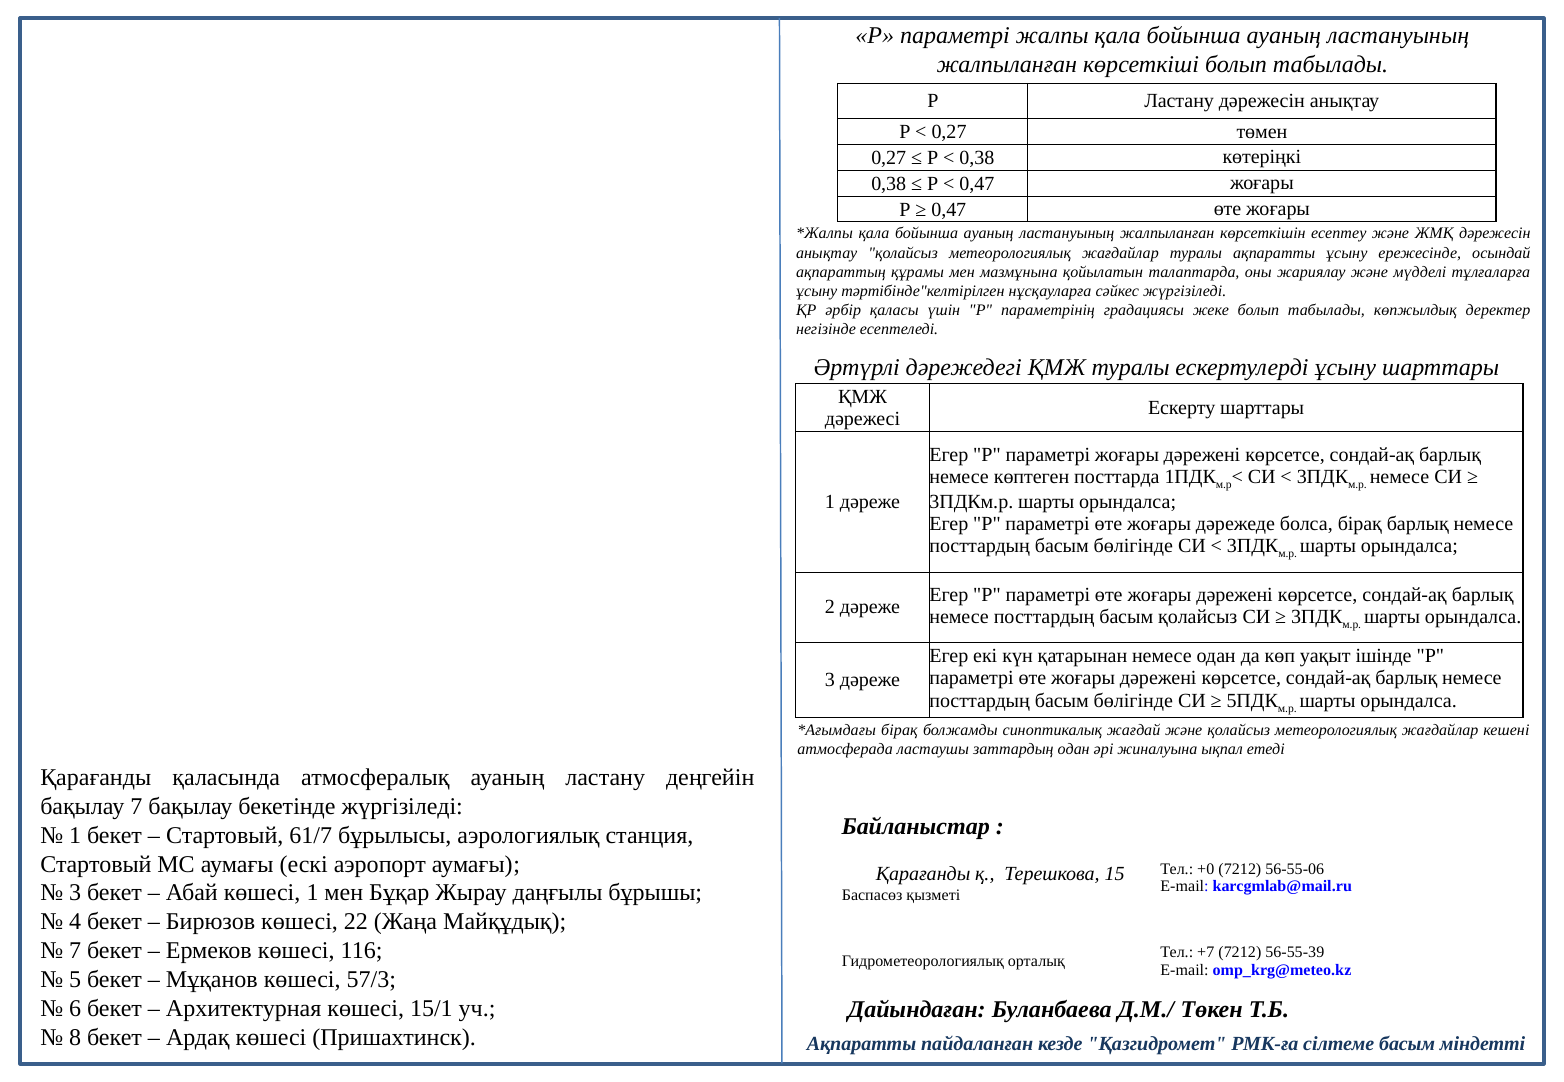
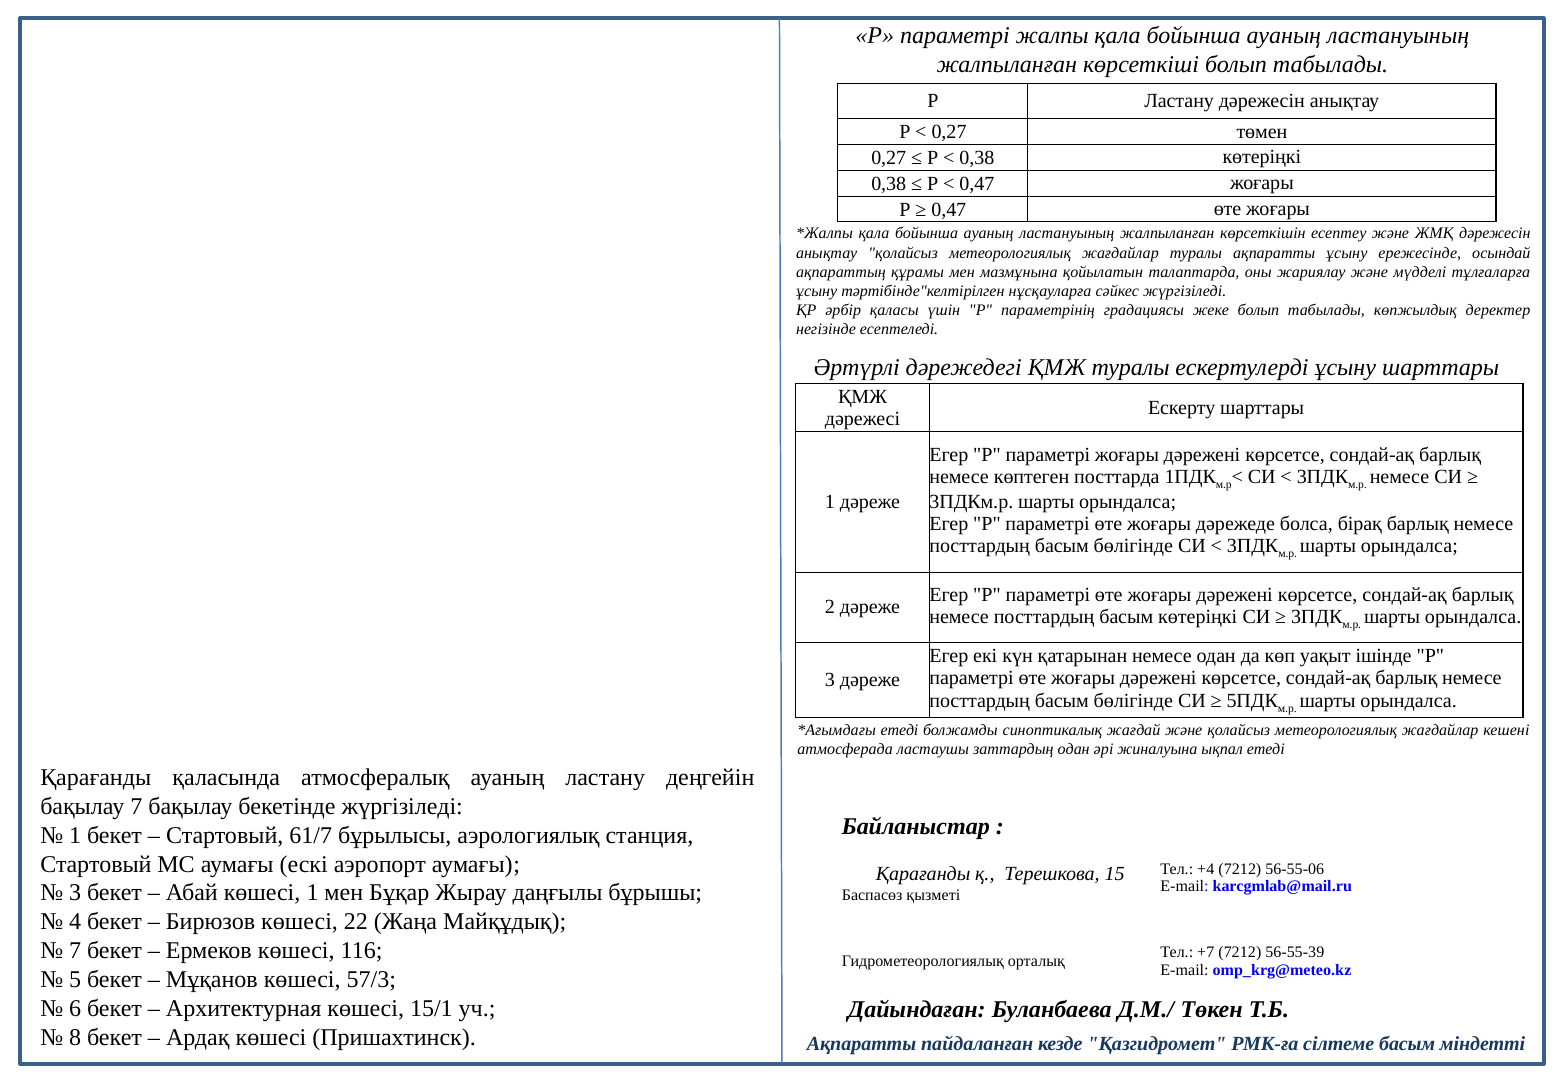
басым қолайсыз: қолайсыз -> көтеріңкі (1198, 617)
бірақ: бірақ -> етеді (900, 731)
+0: +0 -> +4 (1206, 869)
